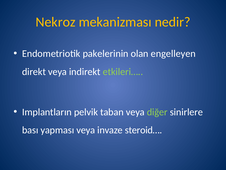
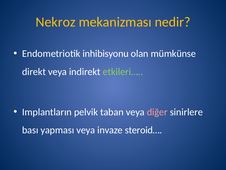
pakelerinin: pakelerinin -> inhibisyonu (106, 53)
engelleyen: engelleyen -> mümkünse (173, 53)
diğer colour: light green -> pink (157, 112)
